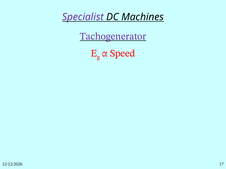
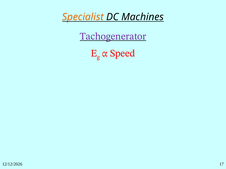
Specialist colour: purple -> orange (83, 17)
